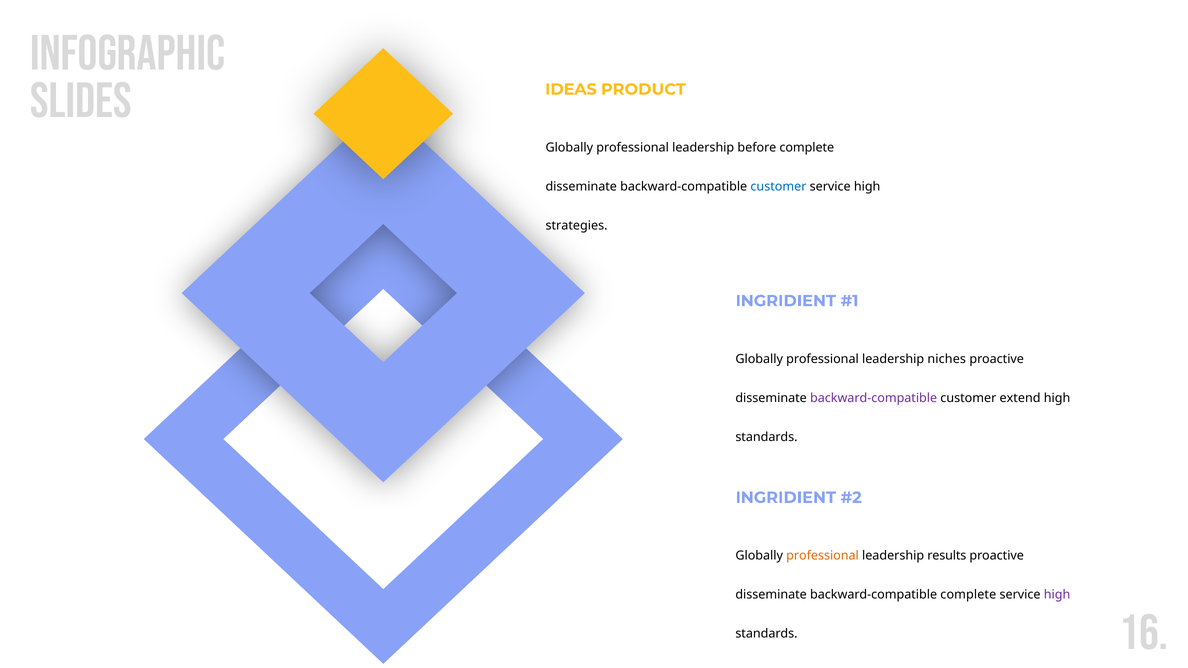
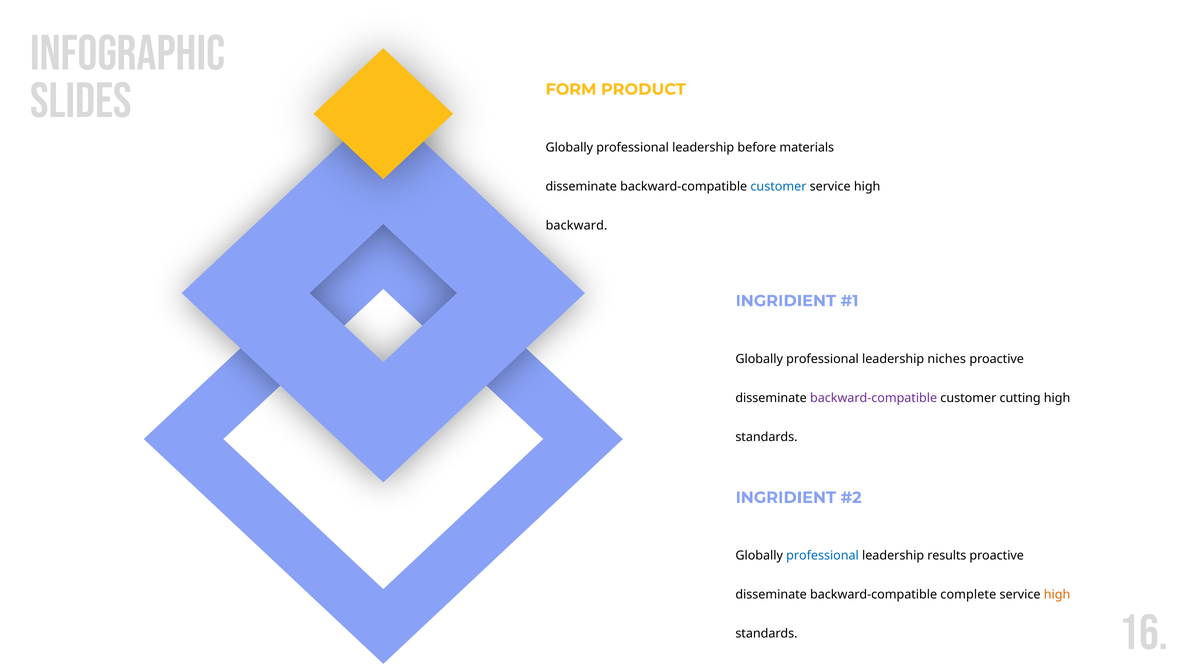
IDEAS: IDEAS -> FORM (571, 89)
before complete: complete -> materials (807, 148)
strategies: strategies -> backward (577, 226)
extend: extend -> cutting (1020, 398)
professional colour: orange -> blue (823, 556)
high colour: purple -> orange (1057, 595)
